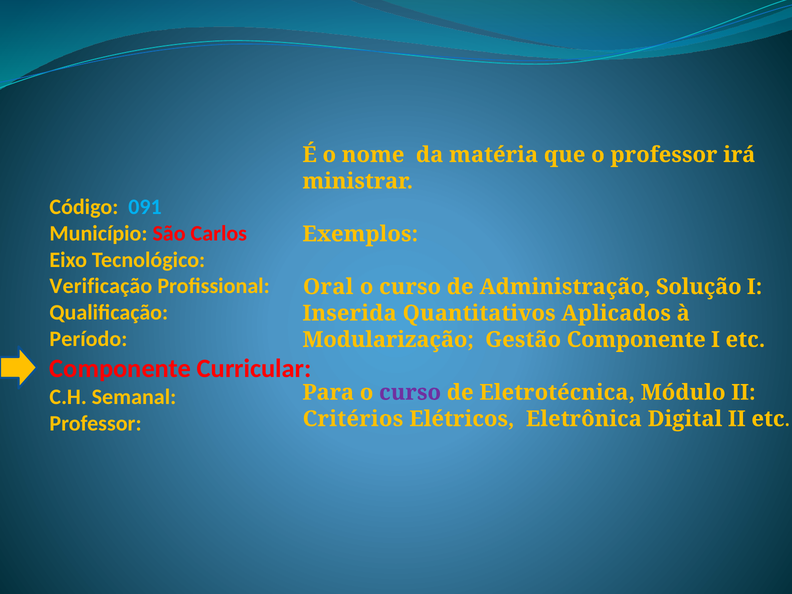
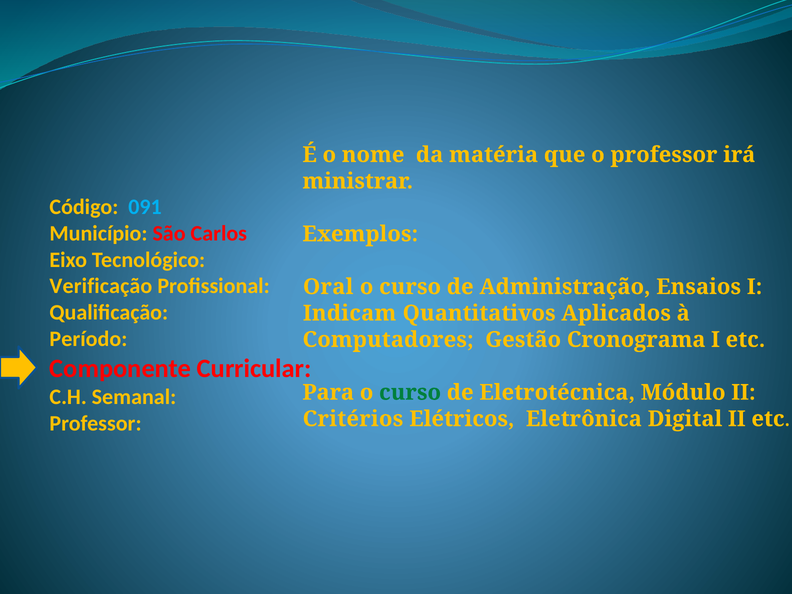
Solução: Solução -> Ensaios (699, 287)
Inserida: Inserida -> Indicam (350, 313)
Modularização: Modularização -> Computadores (388, 340)
Gestão Componente: Componente -> Cronograma (636, 340)
curso colour: purple -> green (410, 392)
